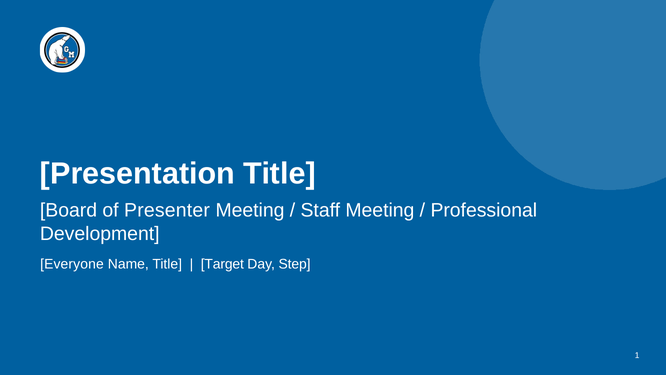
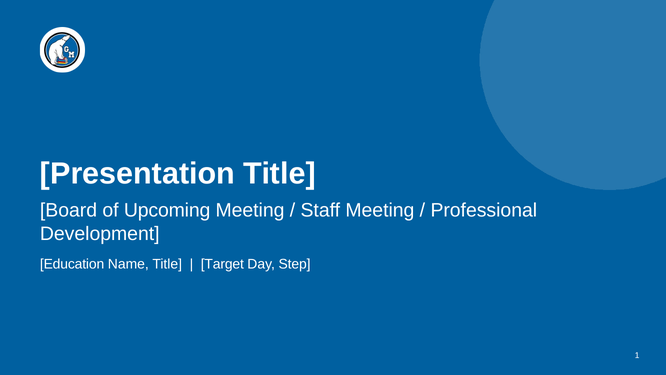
Presenter: Presenter -> Upcoming (167, 210)
Everyone: Everyone -> Education (72, 264)
